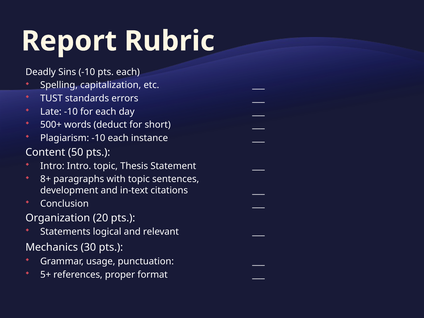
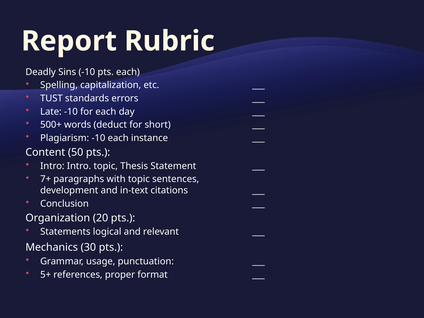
8+: 8+ -> 7+ (46, 179)
